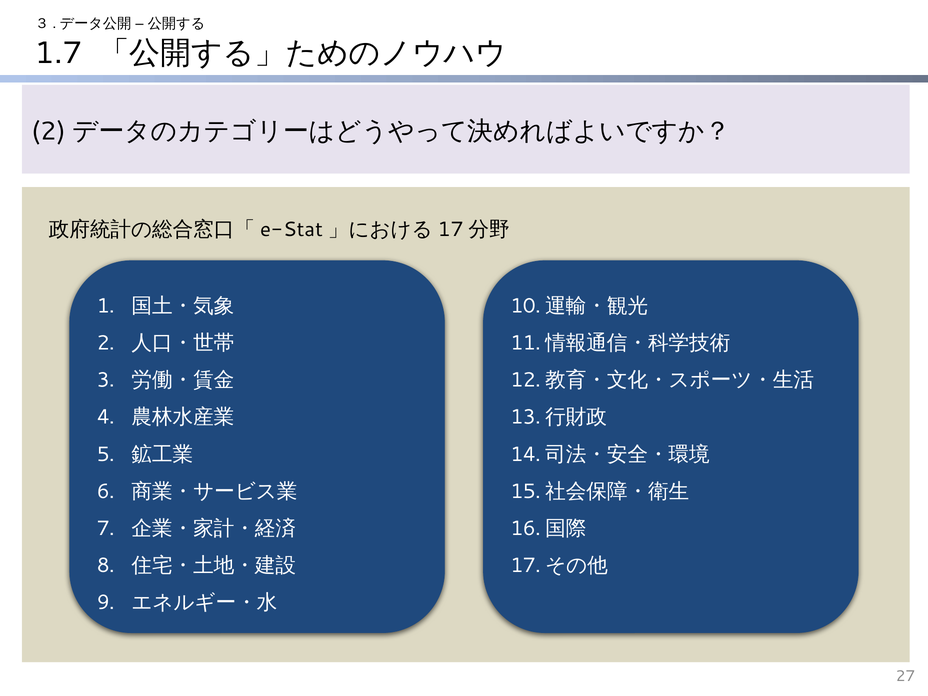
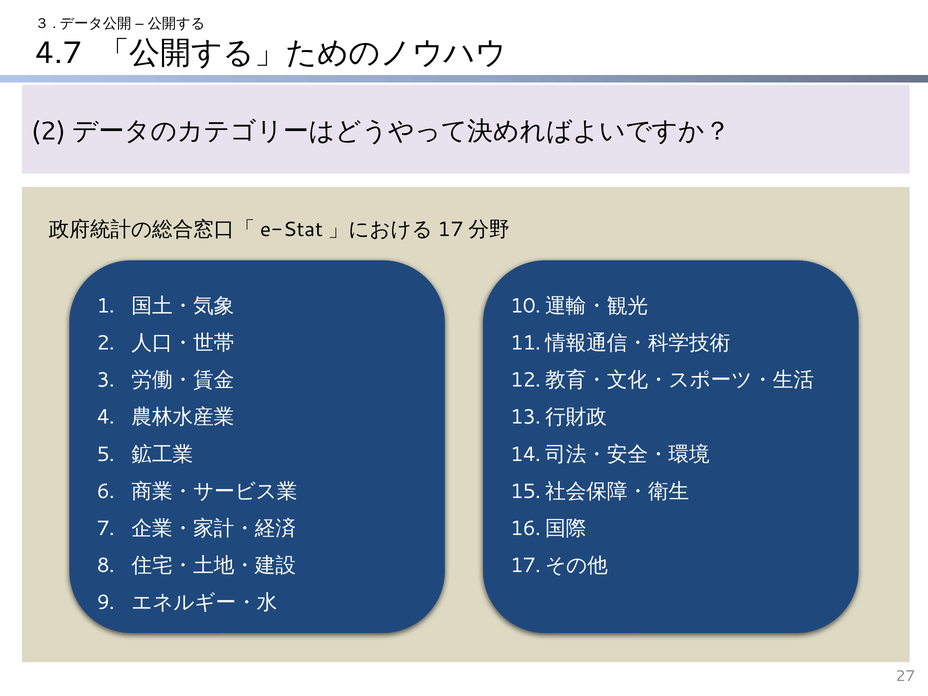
1.7: 1.7 -> 4.7 (59, 53)
